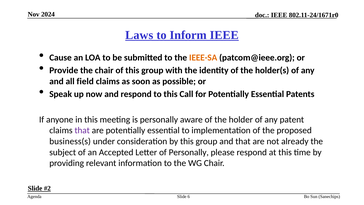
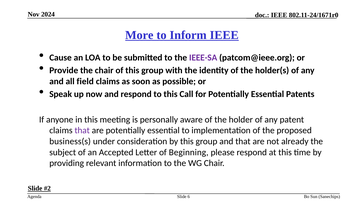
Laws: Laws -> More (139, 35)
IEEE-SA colour: orange -> purple (203, 57)
of Personally: Personally -> Beginning (189, 152)
